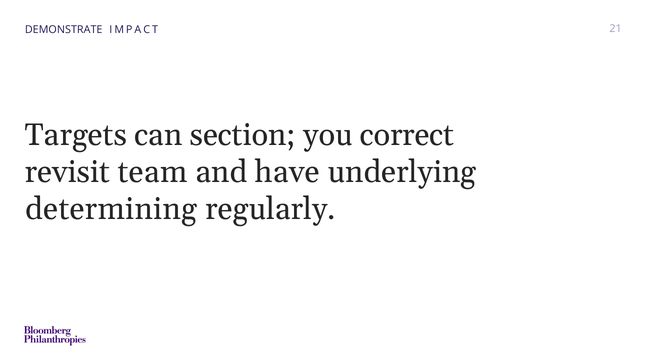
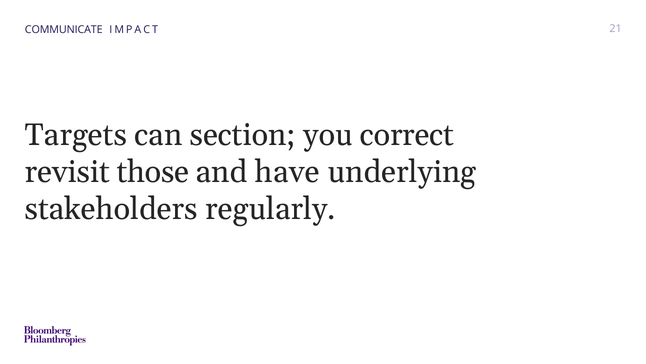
DEMONSTRATE: DEMONSTRATE -> COMMUNICATE (64, 30)
team: team -> those (153, 172)
determining: determining -> stakeholders (111, 209)
